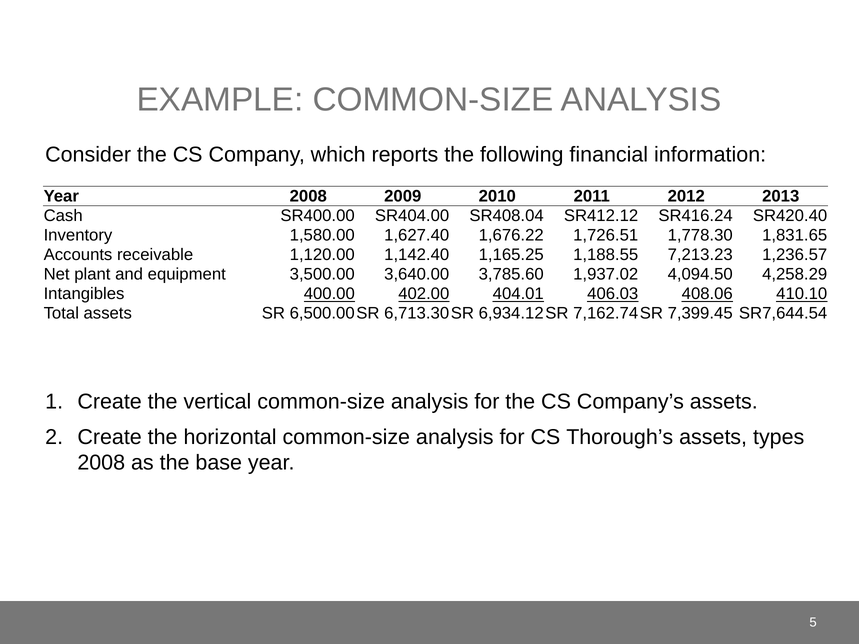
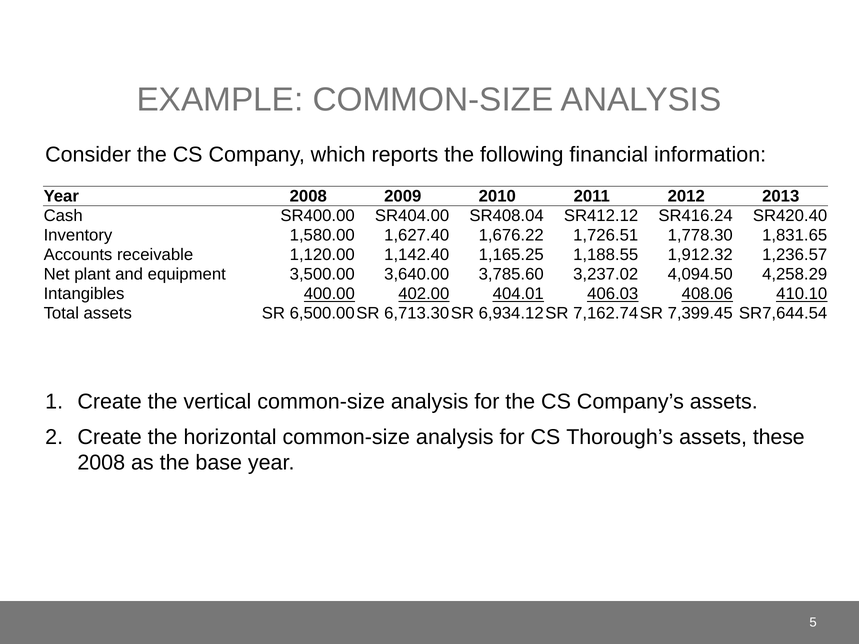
7,213.23: 7,213.23 -> 1,912.32 (700, 255)
1,937.02: 1,937.02 -> 3,237.02 (606, 275)
types: types -> these (779, 437)
